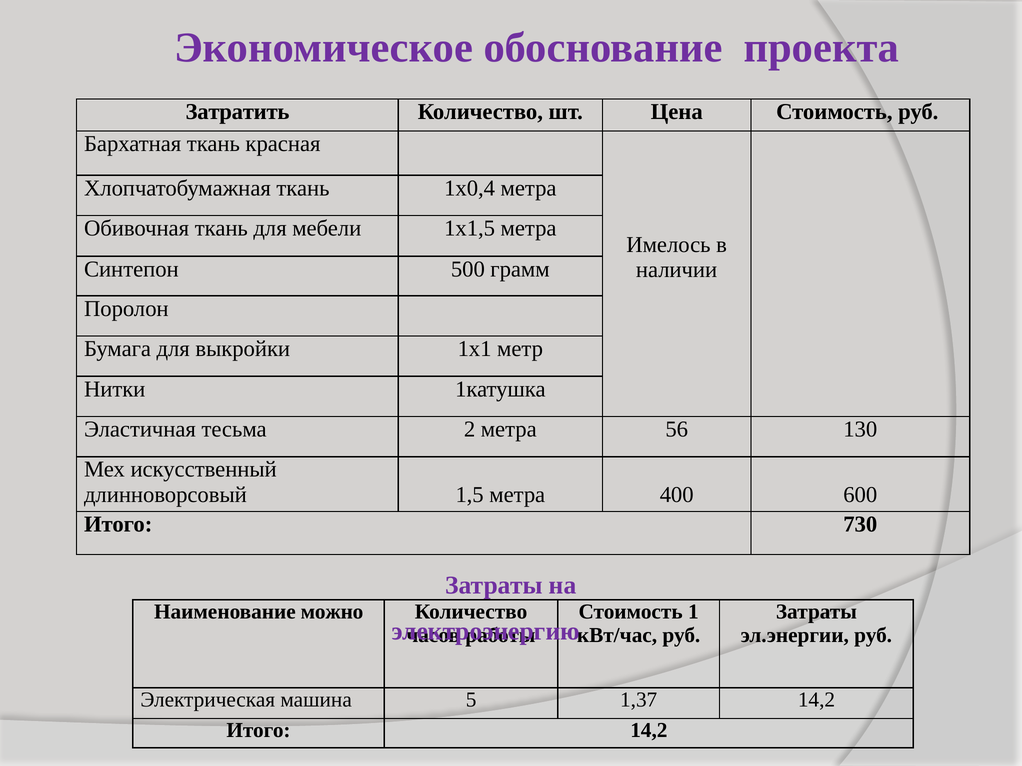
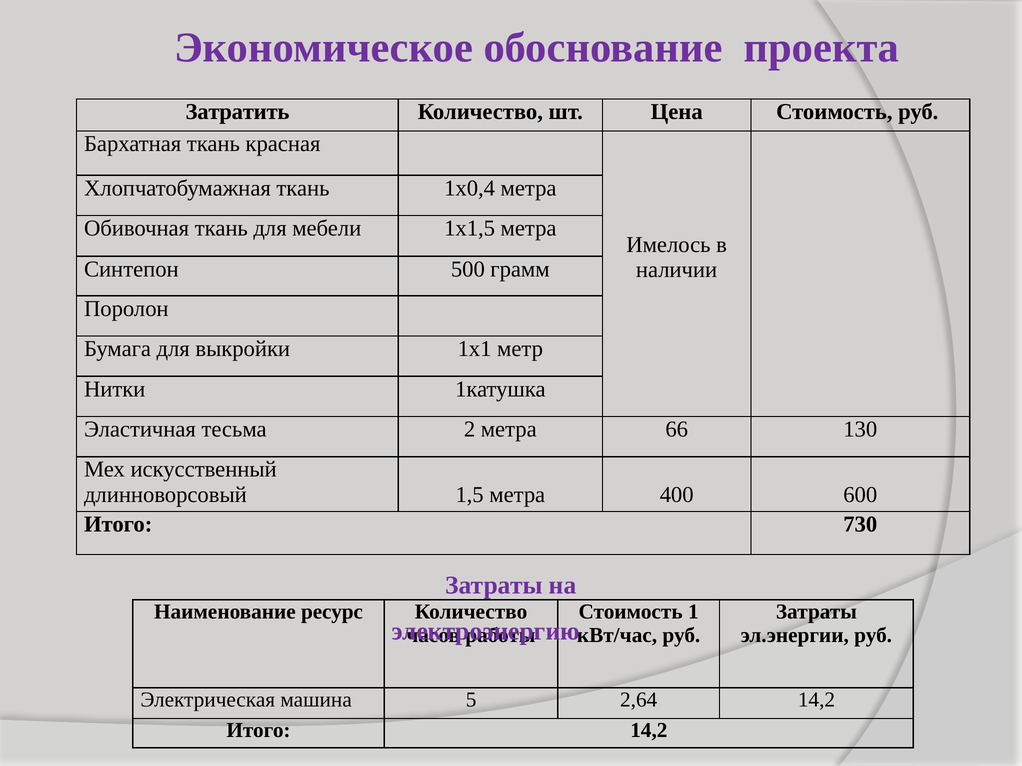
56: 56 -> 66 (677, 430)
можно: можно -> ресурс (332, 612)
1,37: 1,37 -> 2,64 (639, 700)
